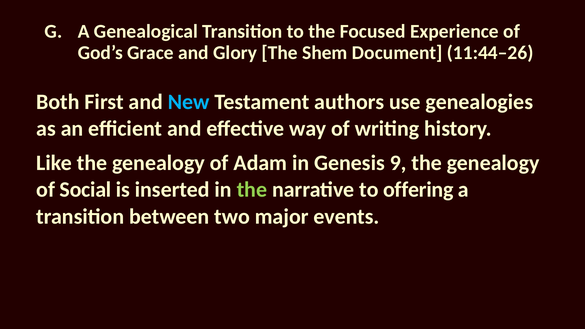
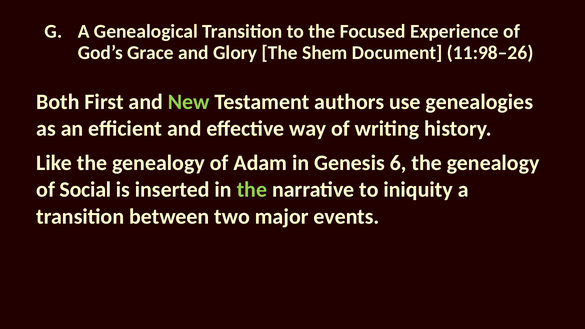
11:44–26: 11:44–26 -> 11:98–26 (490, 53)
New colour: light blue -> light green (189, 102)
9: 9 -> 6 (398, 163)
offering: offering -> iniquity (418, 190)
